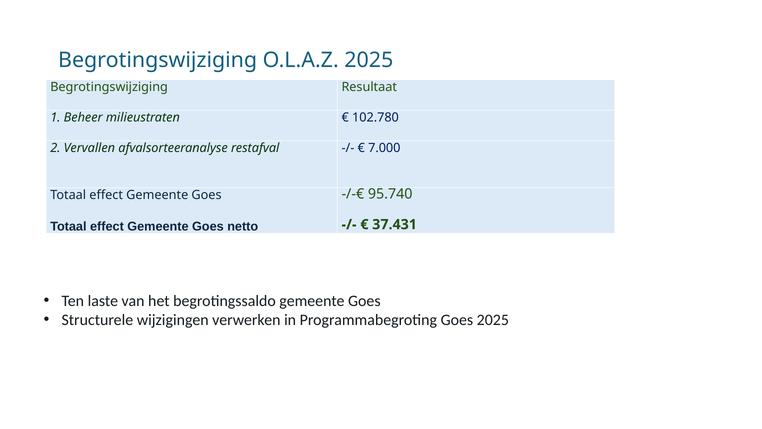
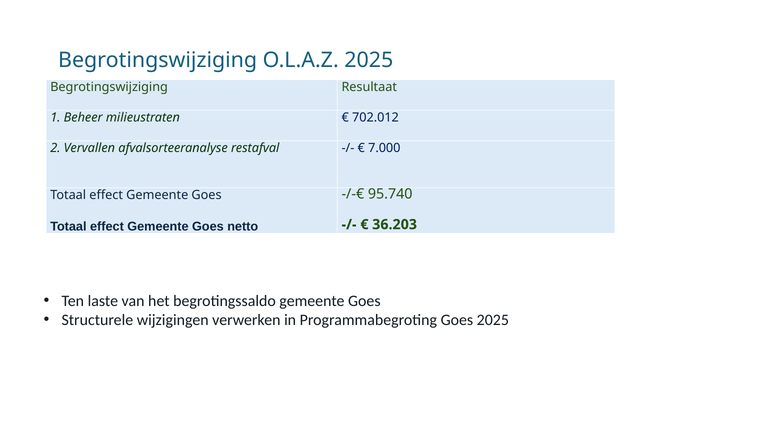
102.780: 102.780 -> 702.012 (375, 118)
37.431: 37.431 -> 36.203 (395, 224)
